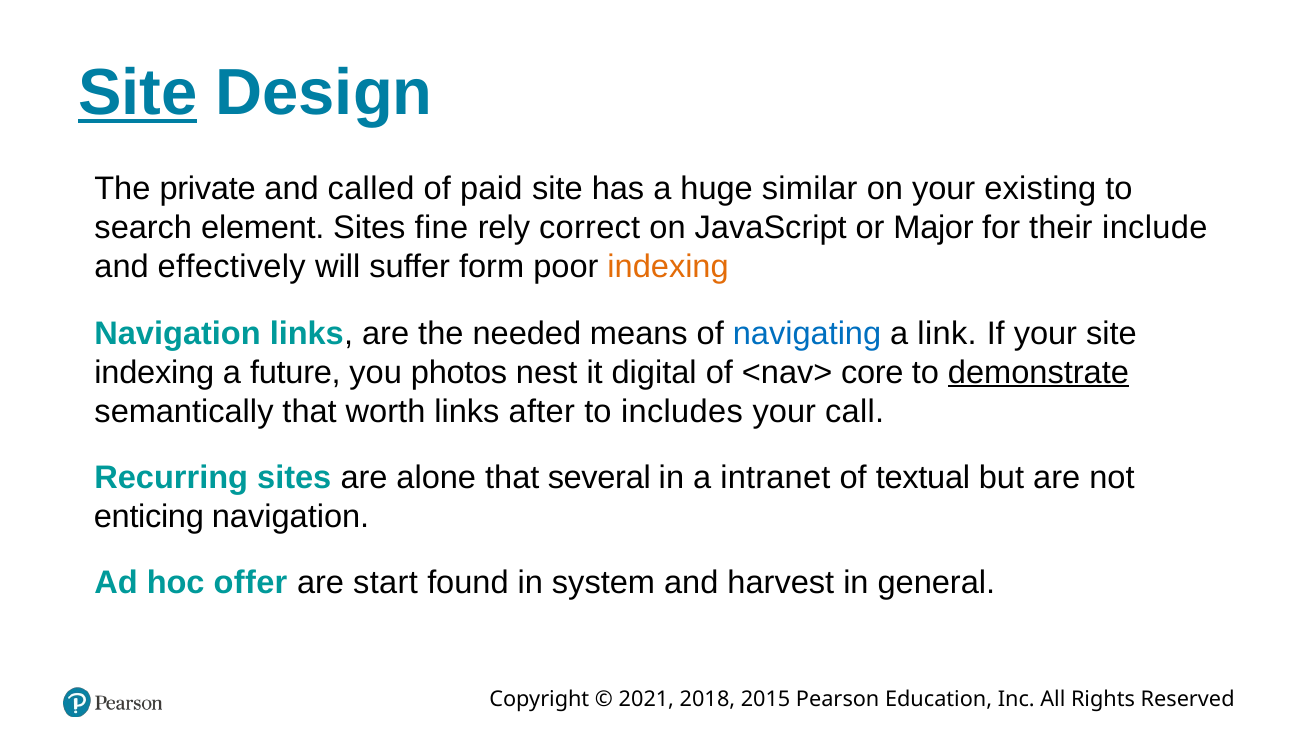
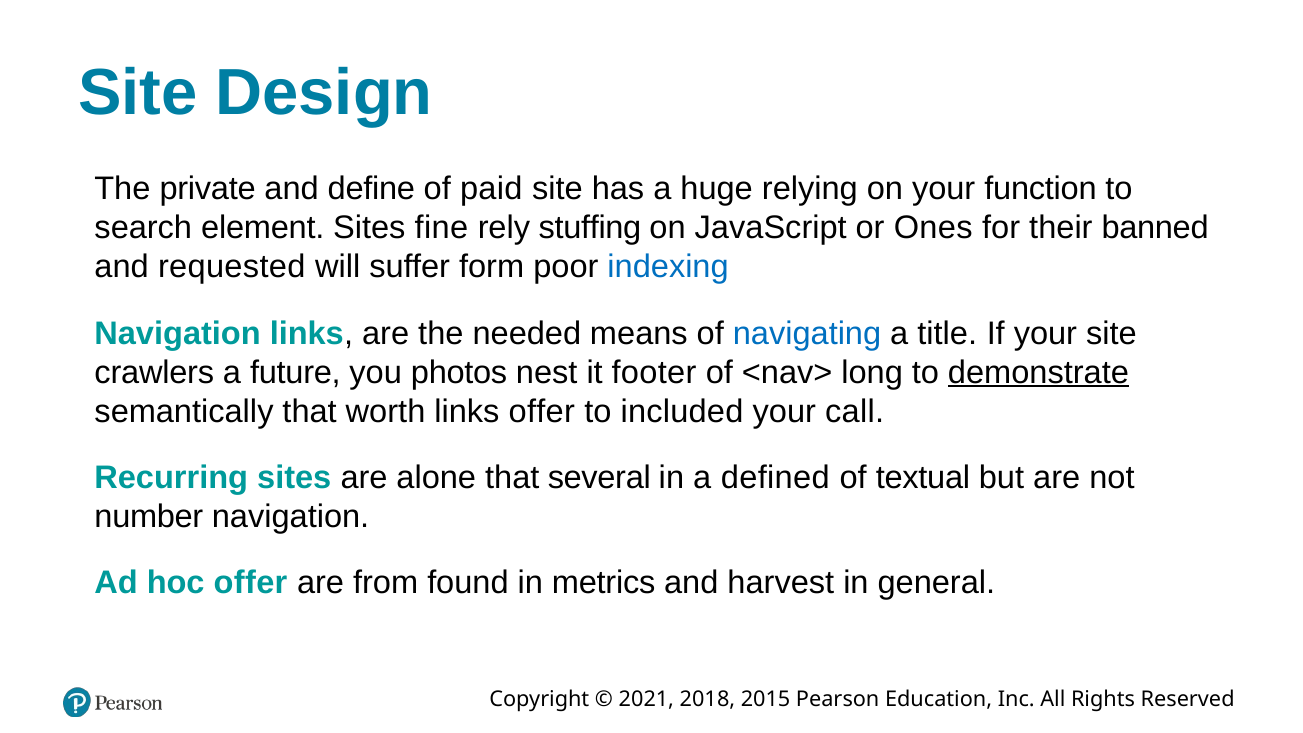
Site underline: present -> none (138, 93)
called: called -> define (371, 189)
similar: similar -> relying (810, 189)
existing: existing -> function (1041, 189)
correct: correct -> stuffing (590, 228)
Major: Major -> Ones (933, 228)
include: include -> banned (1155, 228)
effectively: effectively -> requested (232, 267)
indexing colour: orange -> blue (668, 267)
link: link -> title (947, 333)
indexing: indexing -> crawlers (154, 372)
digital: digital -> footer (654, 372)
core: core -> long (872, 372)
links after: after -> offer (542, 411)
includes: includes -> included (682, 411)
intranet: intranet -> defined (775, 478)
enticing: enticing -> number (149, 517)
start: start -> from (386, 583)
system: system -> metrics (604, 583)
